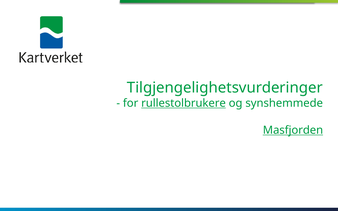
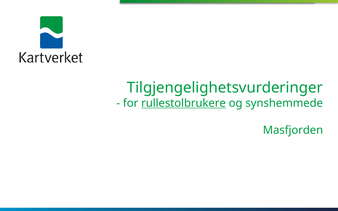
Masfjorden underline: present -> none (293, 130)
